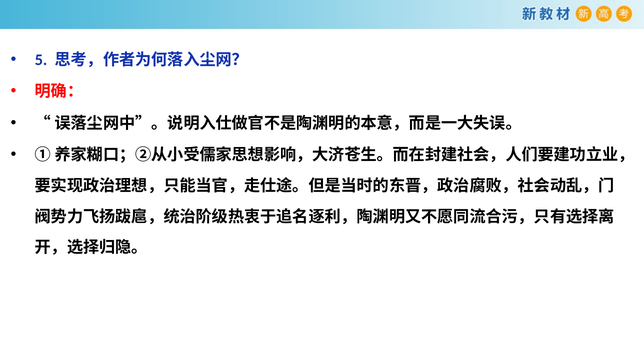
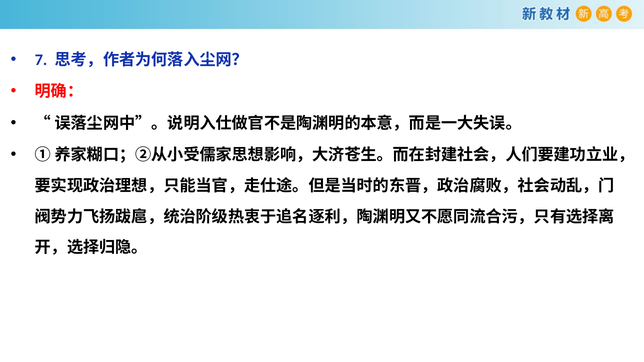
5: 5 -> 7 (41, 60)
